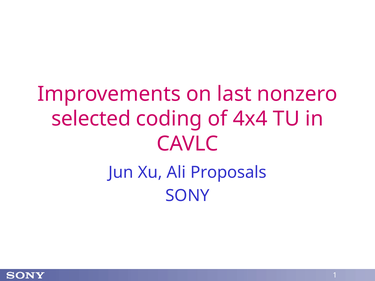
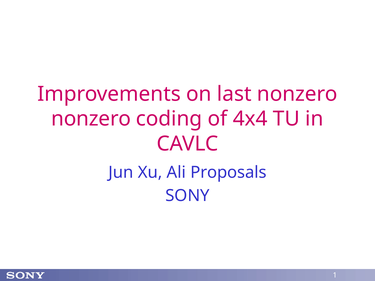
selected: selected -> nonzero (91, 119)
